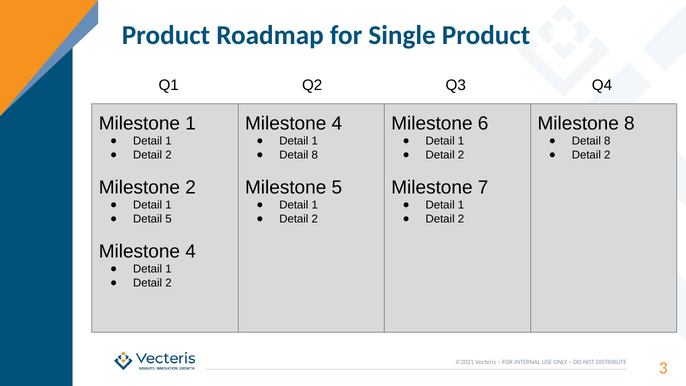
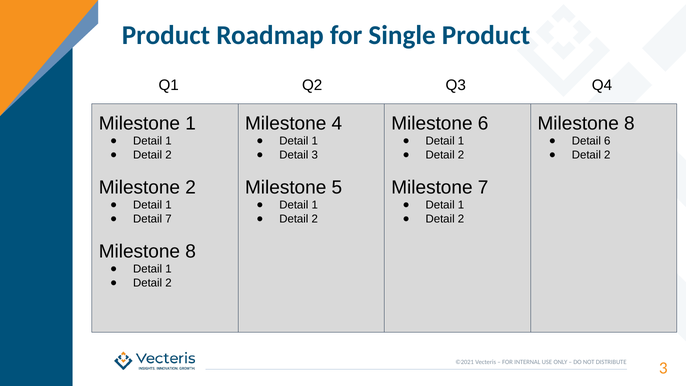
8: 8 -> 6 (607, 141)
8: 8 -> 3 (315, 155)
Detail 5: 5 -> 7 (168, 219)
4: 4 -> 8 (191, 251)
